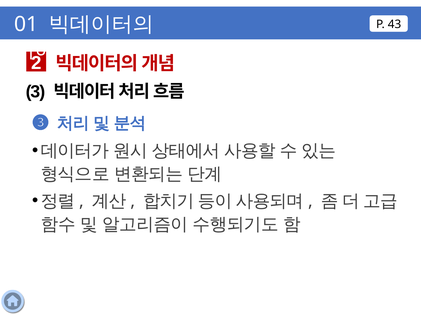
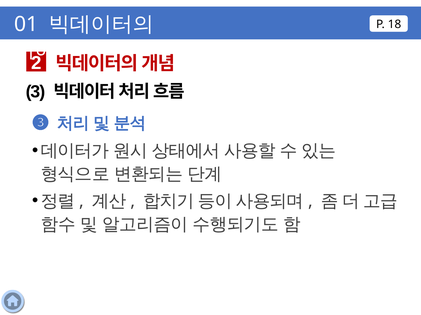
43: 43 -> 18 (395, 24)
